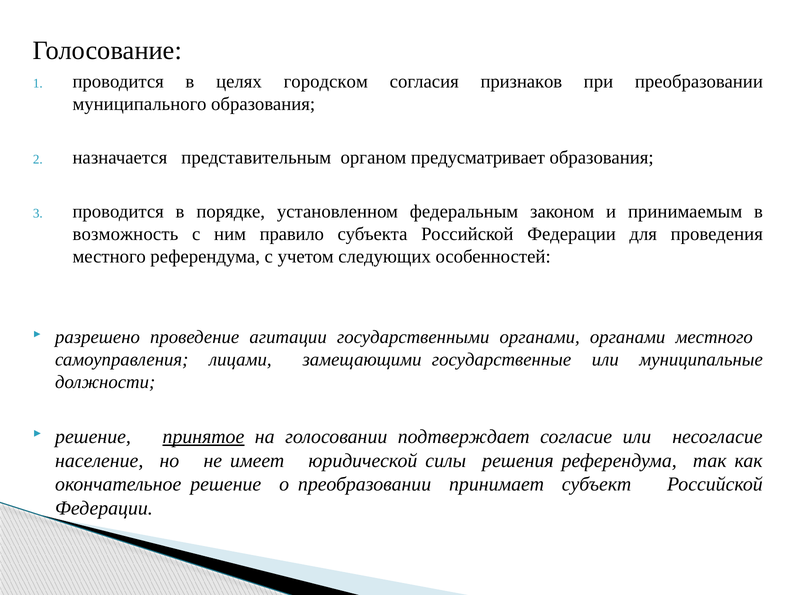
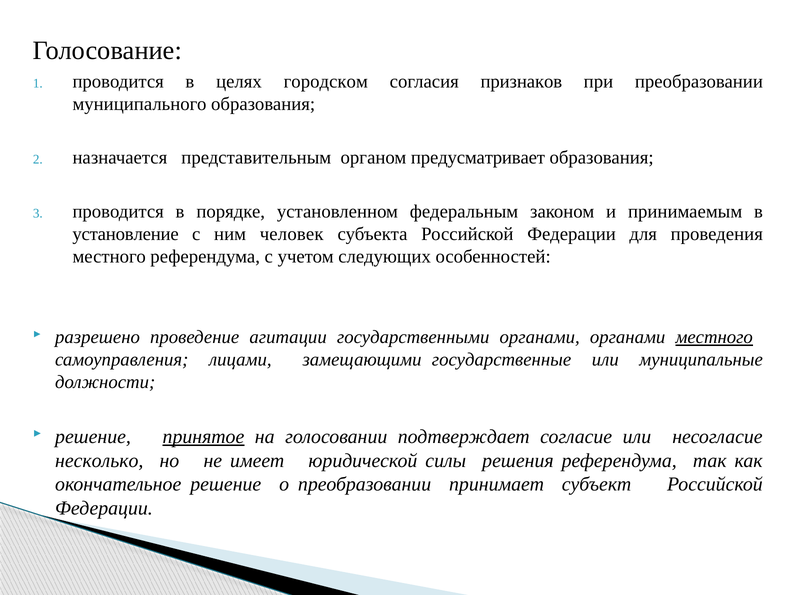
возможность: возможность -> установление (126, 234)
правило: правило -> человек (292, 234)
местного underline: none -> present (714, 337)
население: население -> несколько (99, 460)
